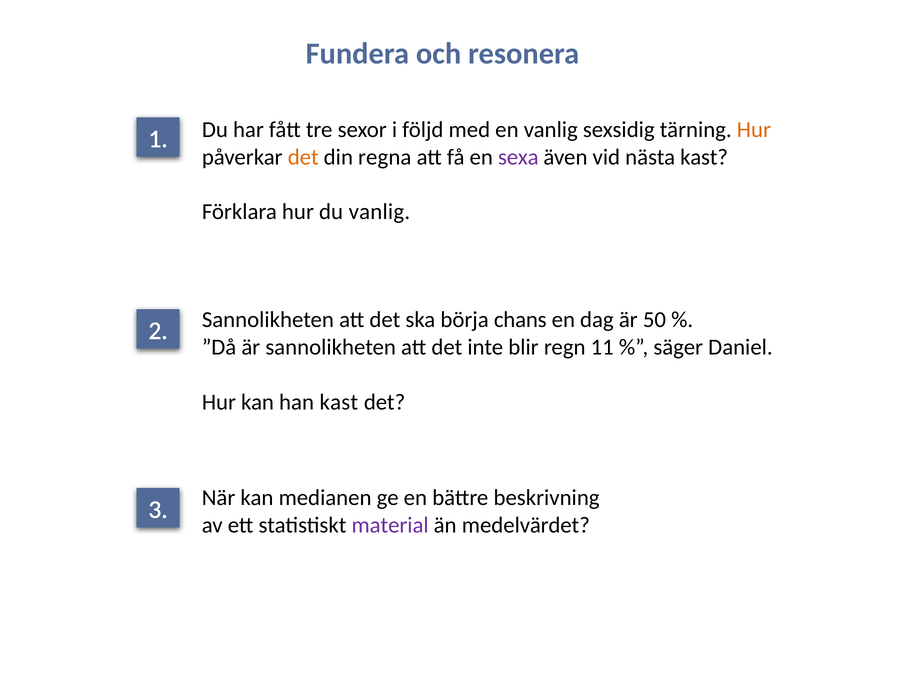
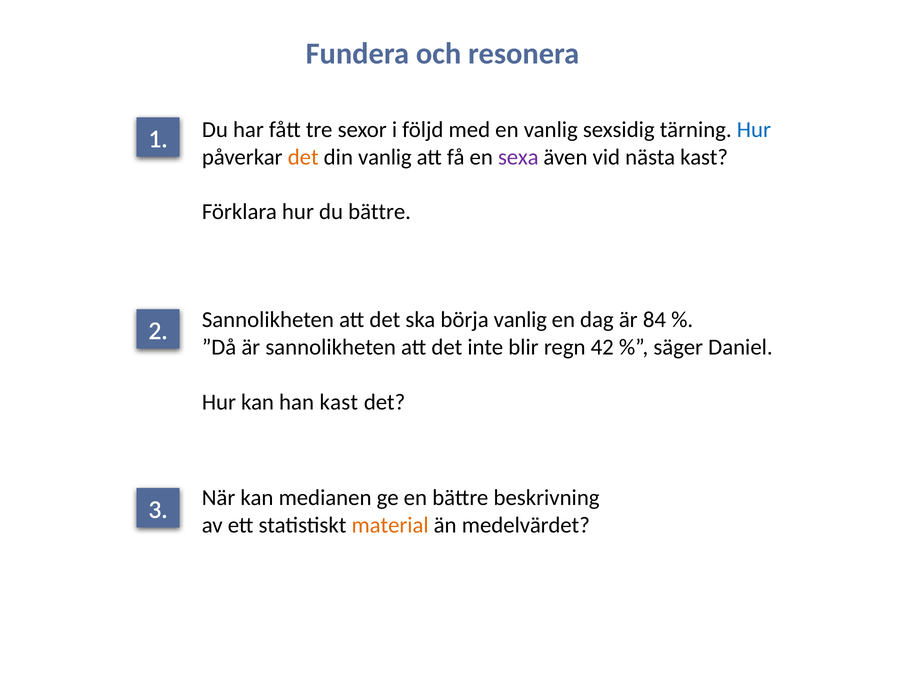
Hur colour: orange -> blue (754, 130)
din regna: regna -> vanlig (385, 157)
du vanlig: vanlig -> bättre (380, 212)
börja chans: chans -> vanlig (520, 320)
50: 50 -> 84 (654, 320)
11: 11 -> 42 (602, 347)
material colour: purple -> orange (390, 525)
